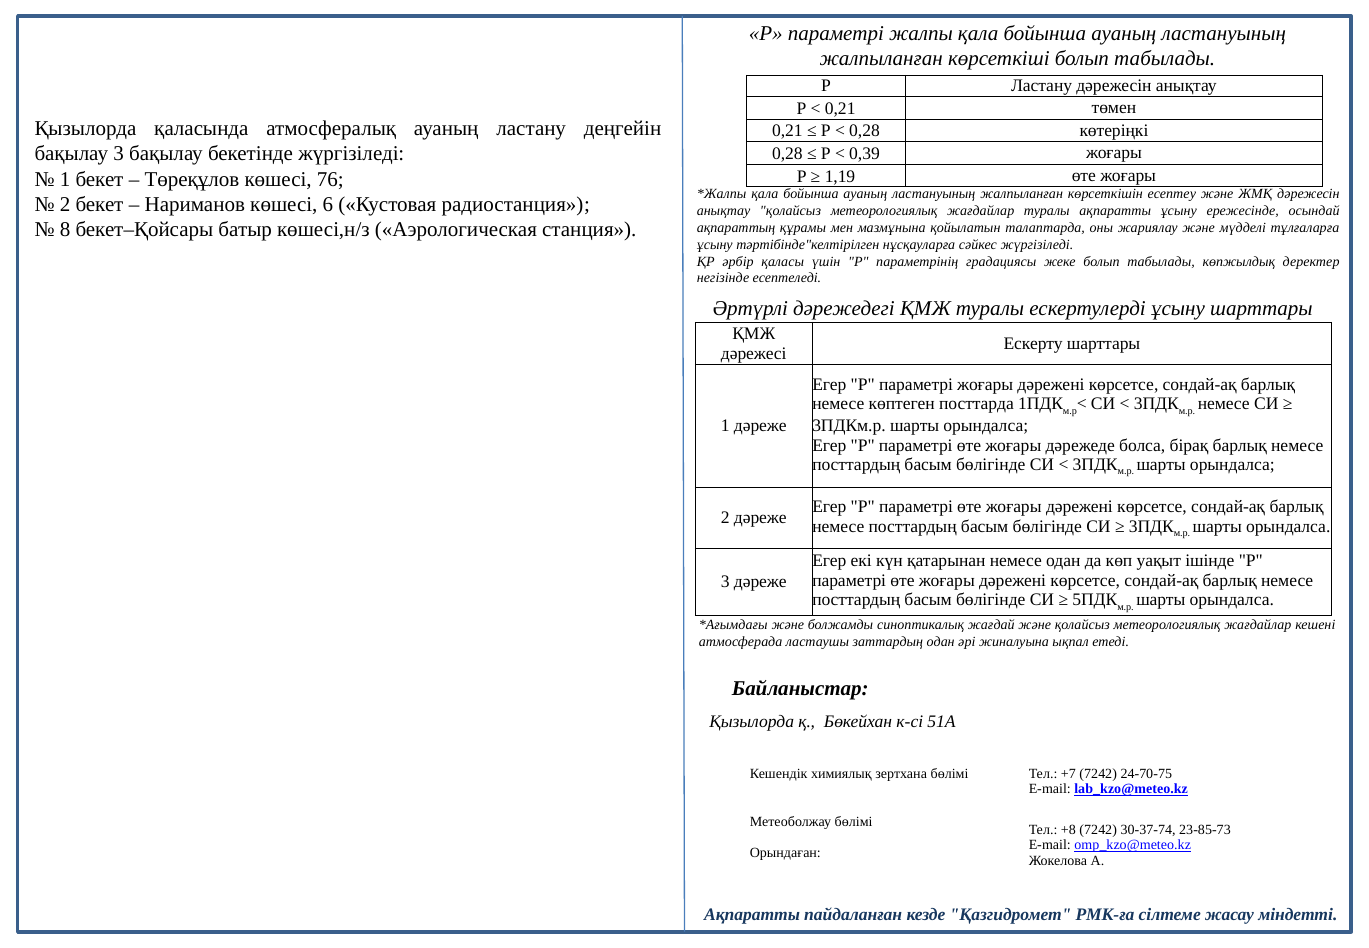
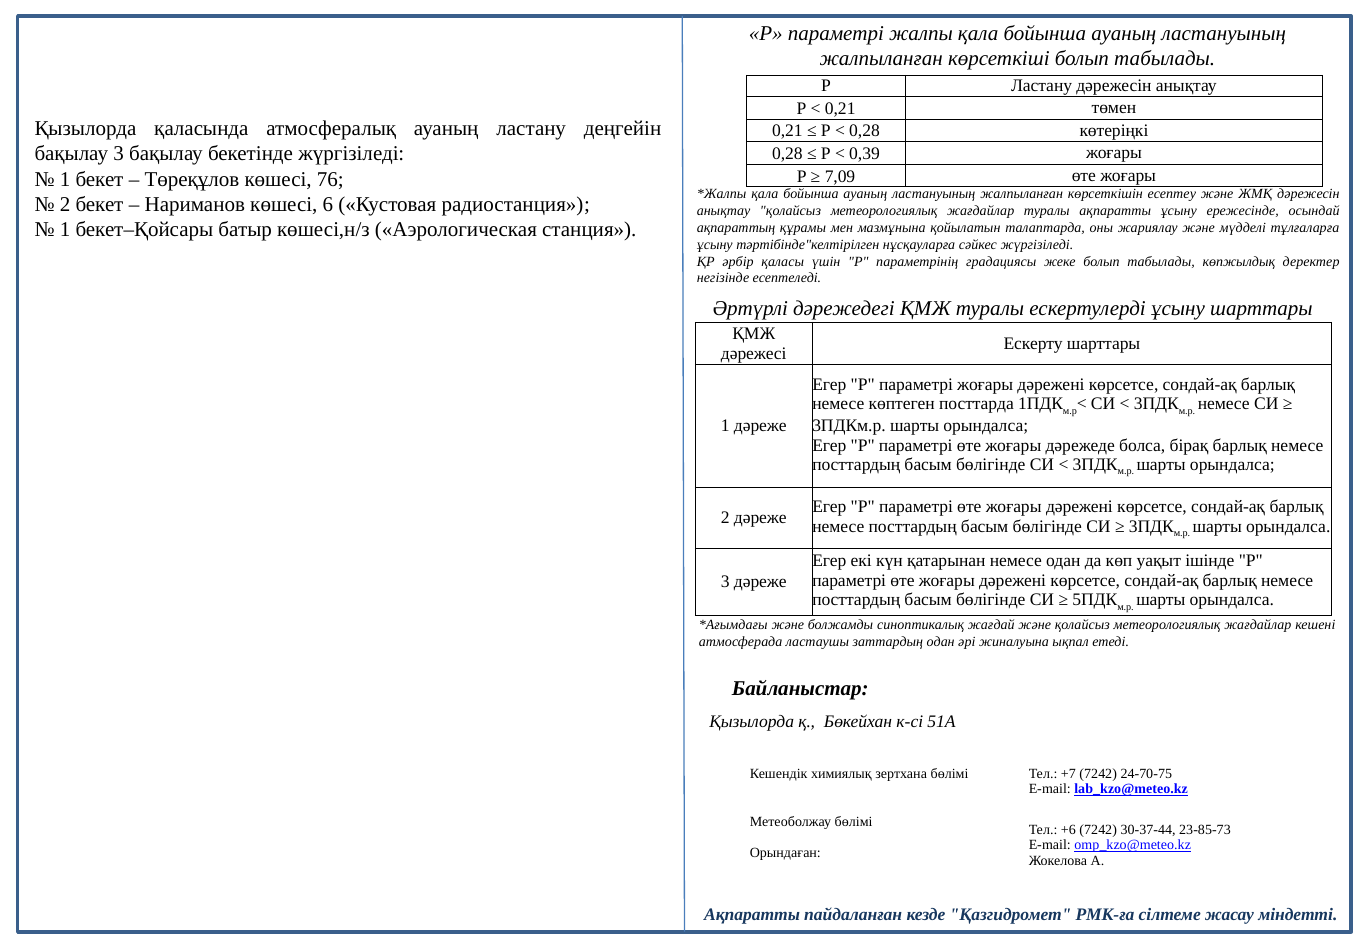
1,19: 1,19 -> 7,09 (840, 176)
8: 8 -> 1 (65, 230)
+8: +8 -> +6 (1068, 829)
30-37-74: 30-37-74 -> 30-37-44 (1148, 829)
